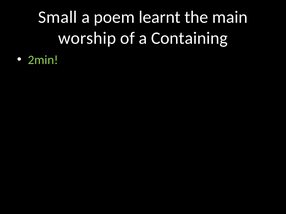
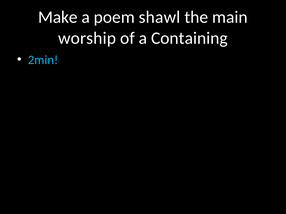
Small: Small -> Make (58, 17)
learnt: learnt -> shawl (160, 17)
2min colour: light green -> light blue (43, 60)
